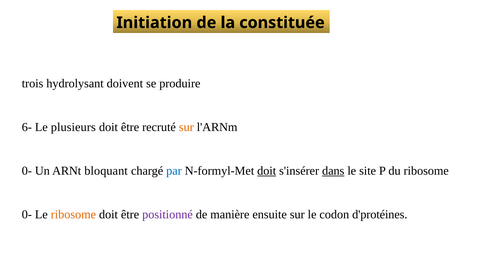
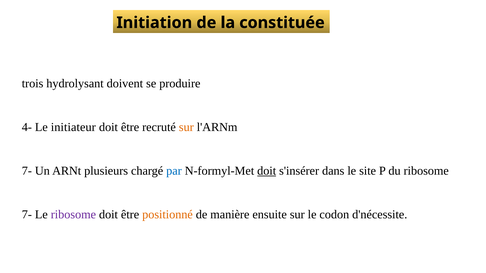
6-: 6- -> 4- (27, 127)
plusieurs: plusieurs -> initiateur (73, 127)
0-: 0- -> 7- (27, 171)
bloquant: bloquant -> plusieurs (106, 171)
dans underline: present -> none (333, 171)
0-: 0- -> 7- (27, 215)
ribosome colour: orange -> purple (73, 215)
positionné colour: purple -> orange (167, 215)
d'protéines: d'protéines -> d'nécessite (380, 215)
